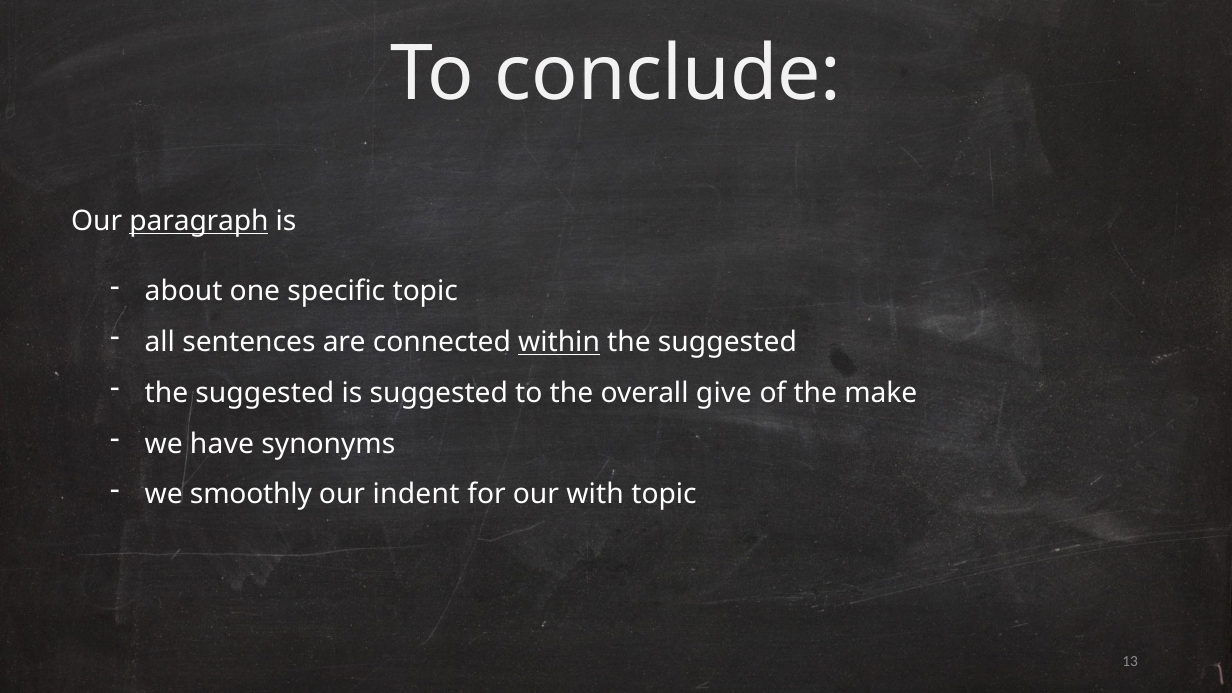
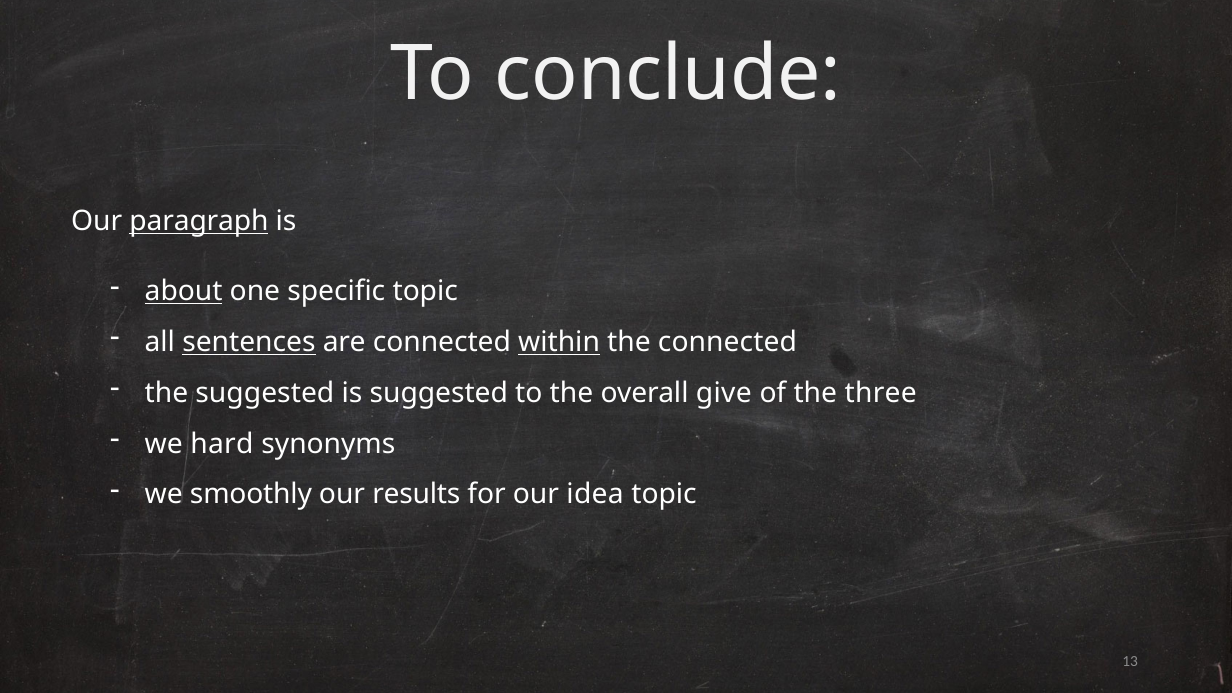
about underline: none -> present (184, 291)
sentences underline: none -> present (249, 342)
suggested: suggested -> connected (727, 342)
make: make -> three (881, 393)
have: have -> hard (222, 444)
indent: indent -> results (416, 495)
with: with -> idea (595, 495)
